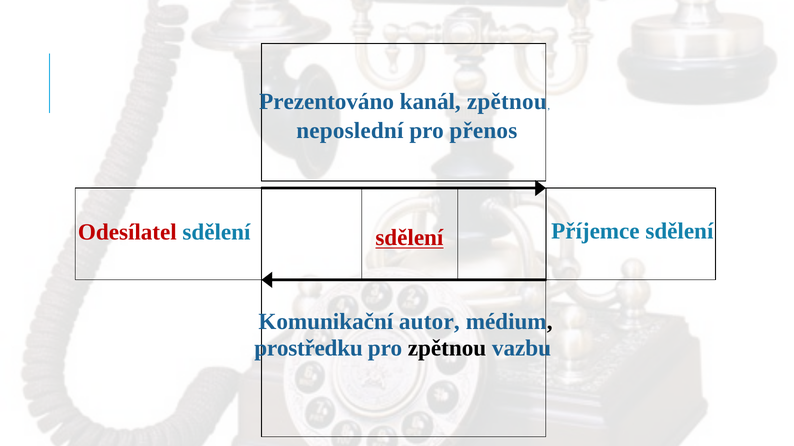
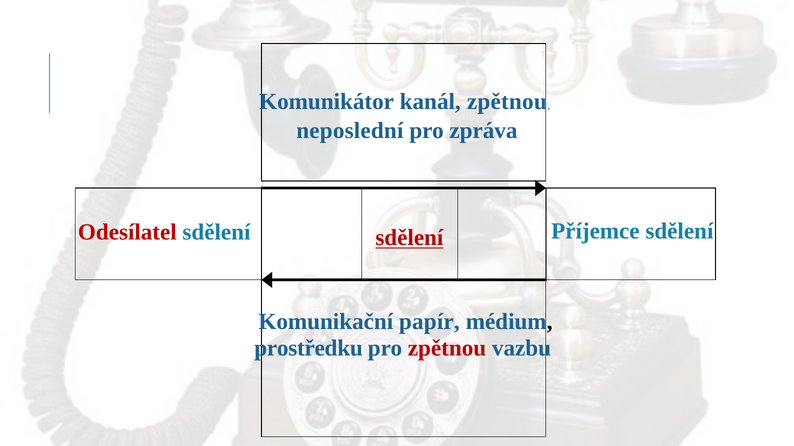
Prezentováno: Prezentováno -> Komunikátor (327, 102)
přenos: přenos -> zpráva (483, 131)
autor: autor -> papír (429, 322)
zpětnou colour: black -> red (447, 349)
